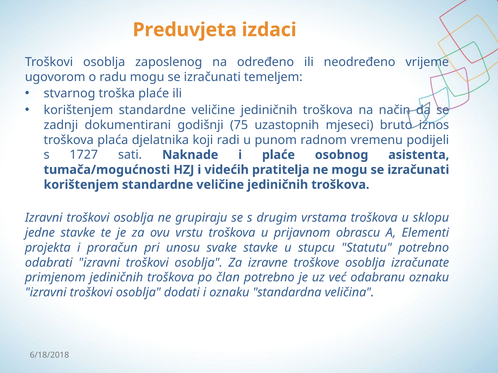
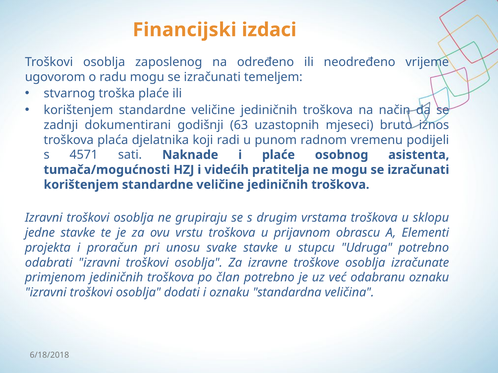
Preduvjeta: Preduvjeta -> Financijski (185, 30)
75: 75 -> 63 (239, 125)
1727: 1727 -> 4571 (84, 155)
Statutu: Statutu -> Udruga (367, 248)
